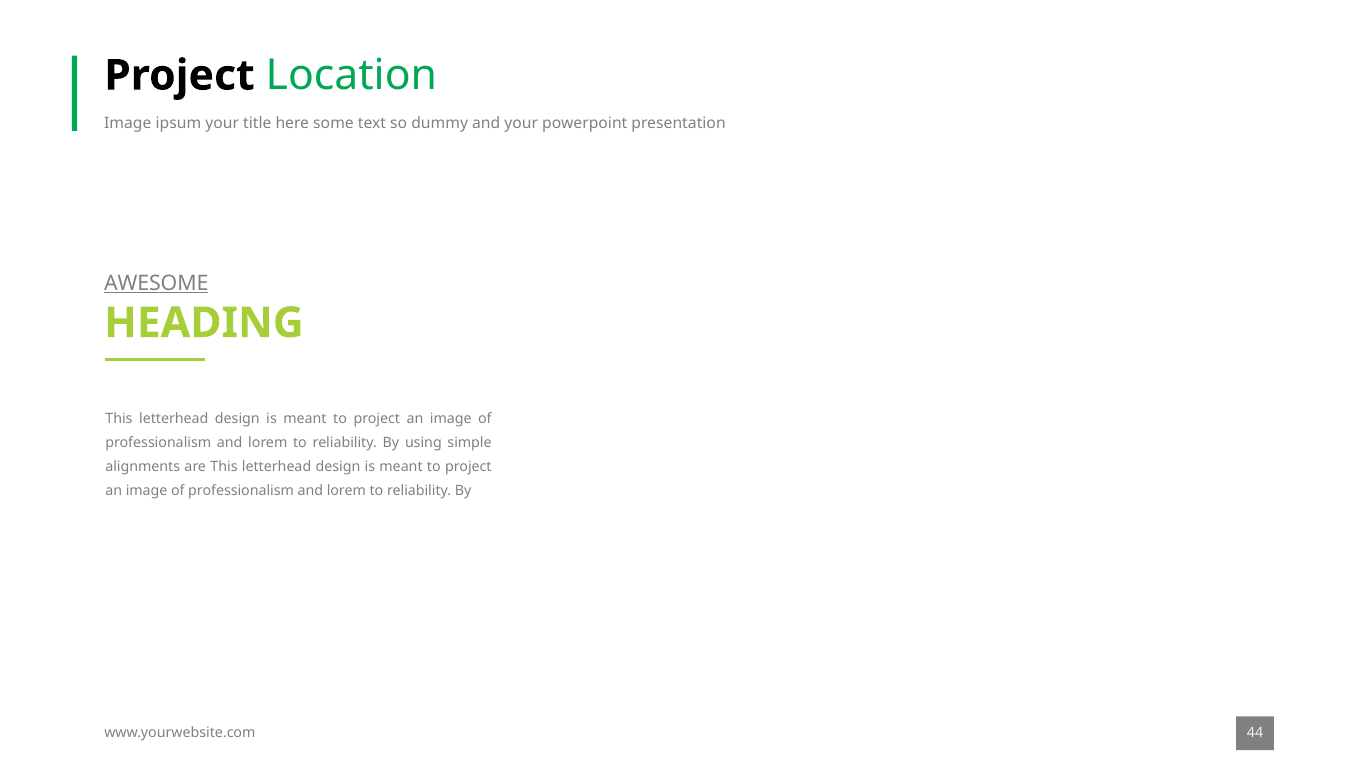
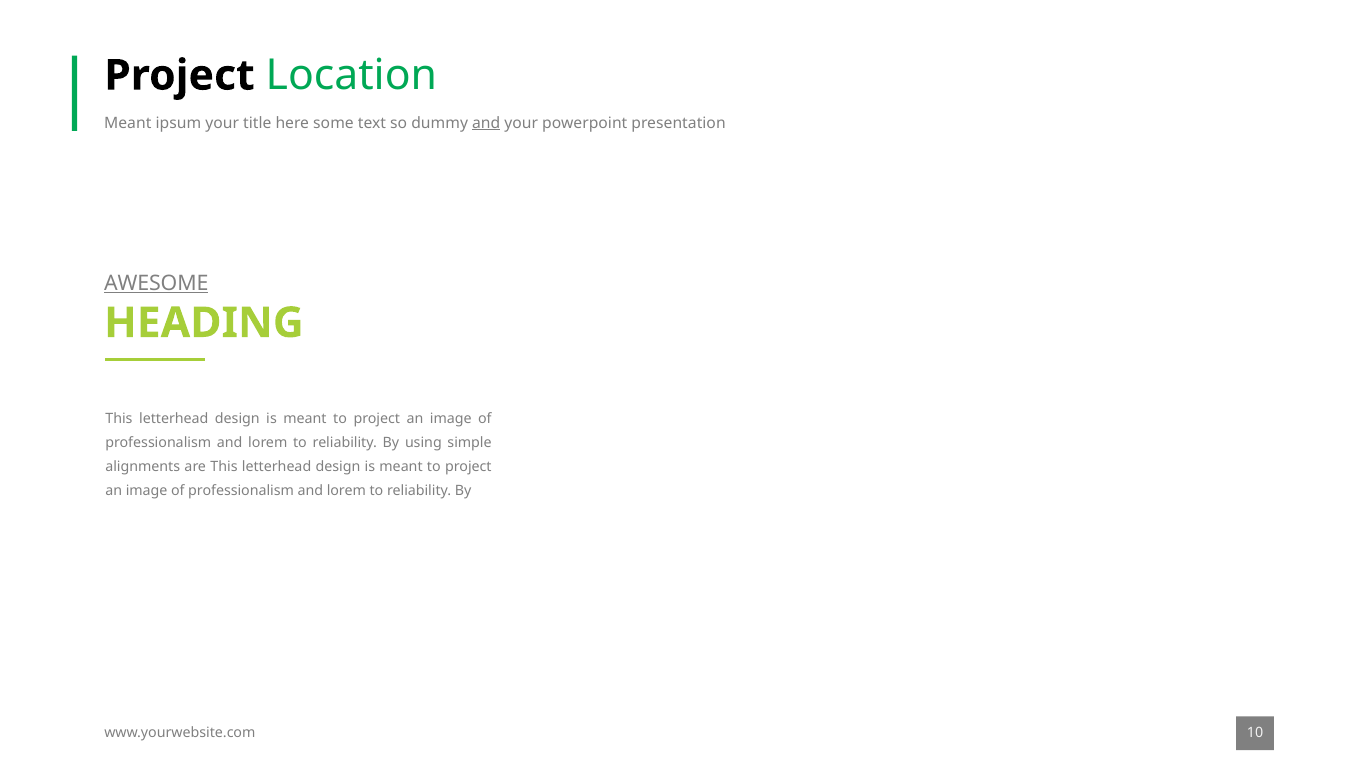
Image: Image -> Meant (128, 123)
and underline: none -> present (486, 123)
44: 44 -> 10 (1255, 734)
